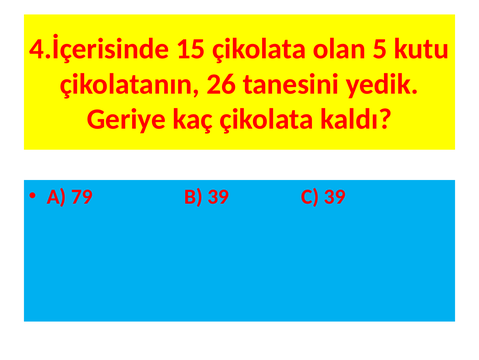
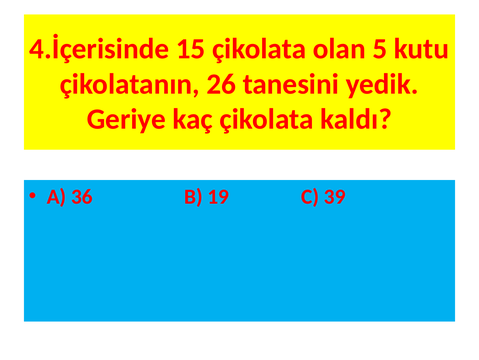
79: 79 -> 36 (82, 196)
B 39: 39 -> 19 (218, 196)
